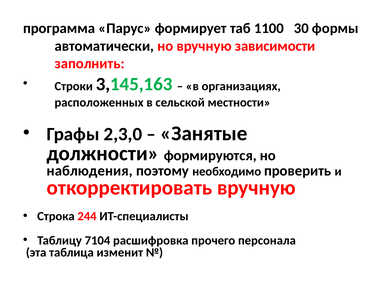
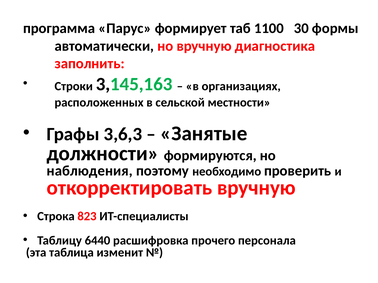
зависимости: зависимости -> диагностика (275, 46)
2,3,0: 2,3,0 -> 3,6,3 (123, 134)
244: 244 -> 823 (87, 217)
7104: 7104 -> 6440 (97, 241)
